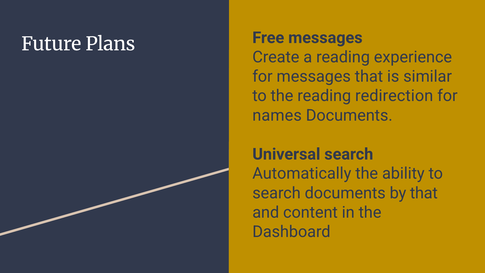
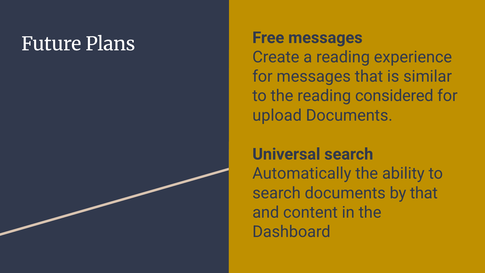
redirection: redirection -> considered (394, 96)
names: names -> upload (277, 115)
